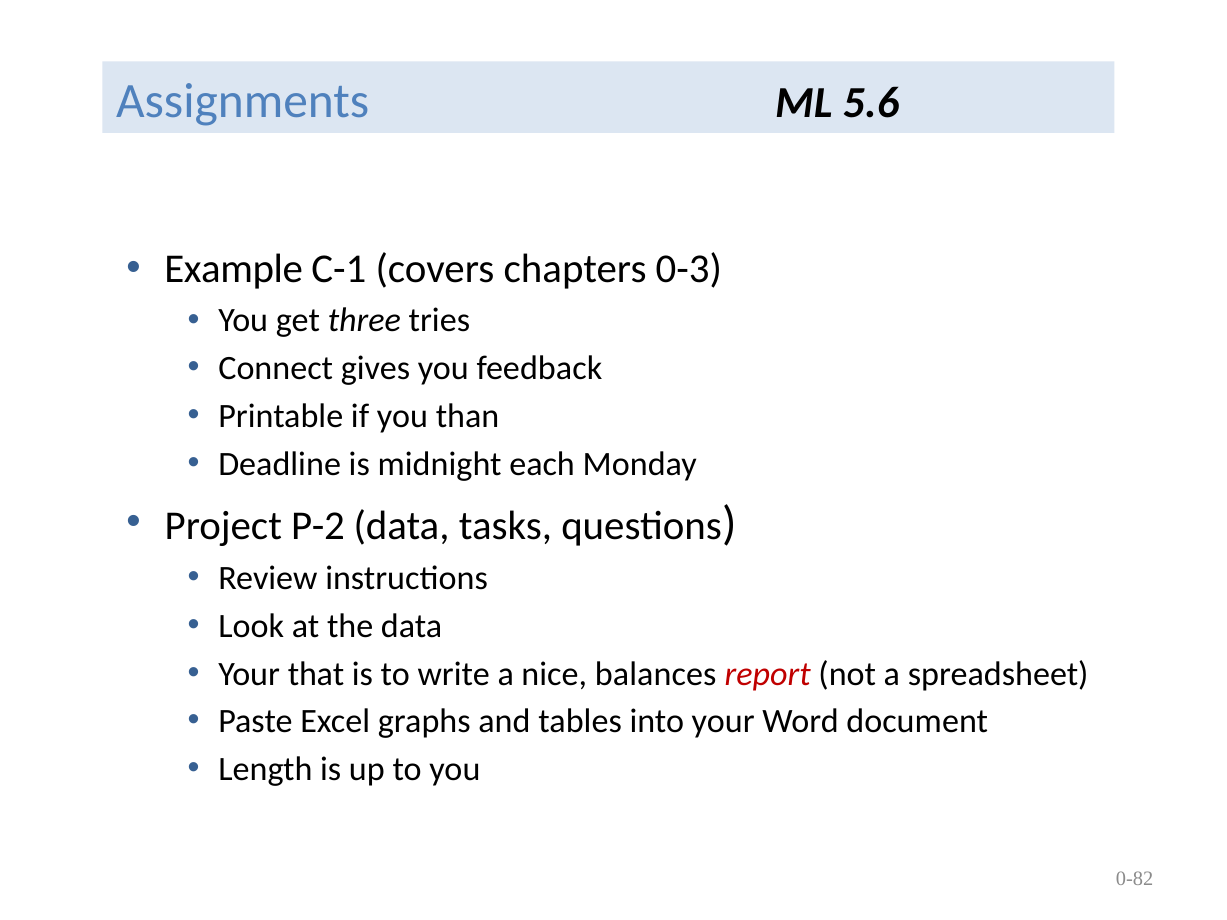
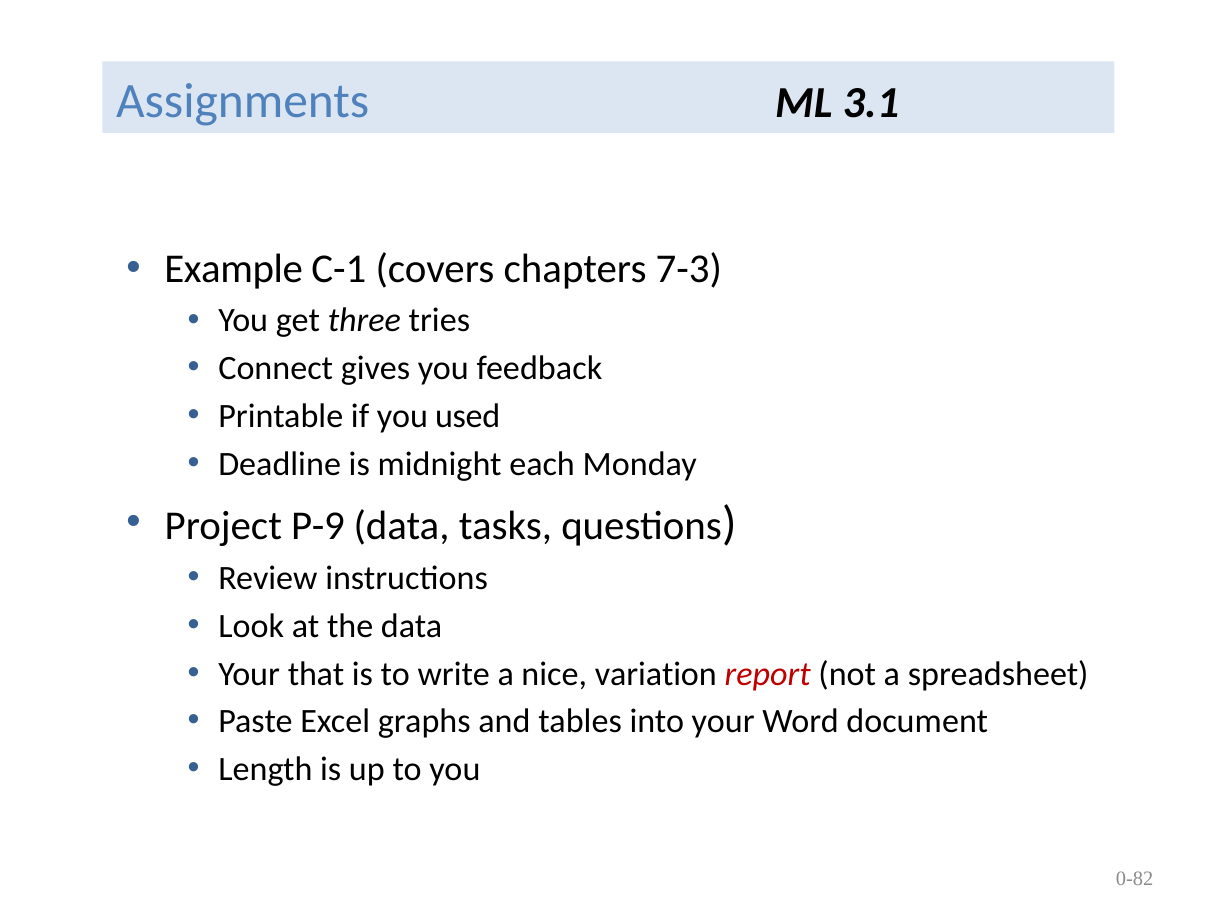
5.6: 5.6 -> 3.1 (871, 103)
0-3: 0-3 -> 7-3 (689, 269)
than: than -> used (468, 416)
P-2: P-2 -> P-9 (318, 526)
balances: balances -> variation (656, 674)
